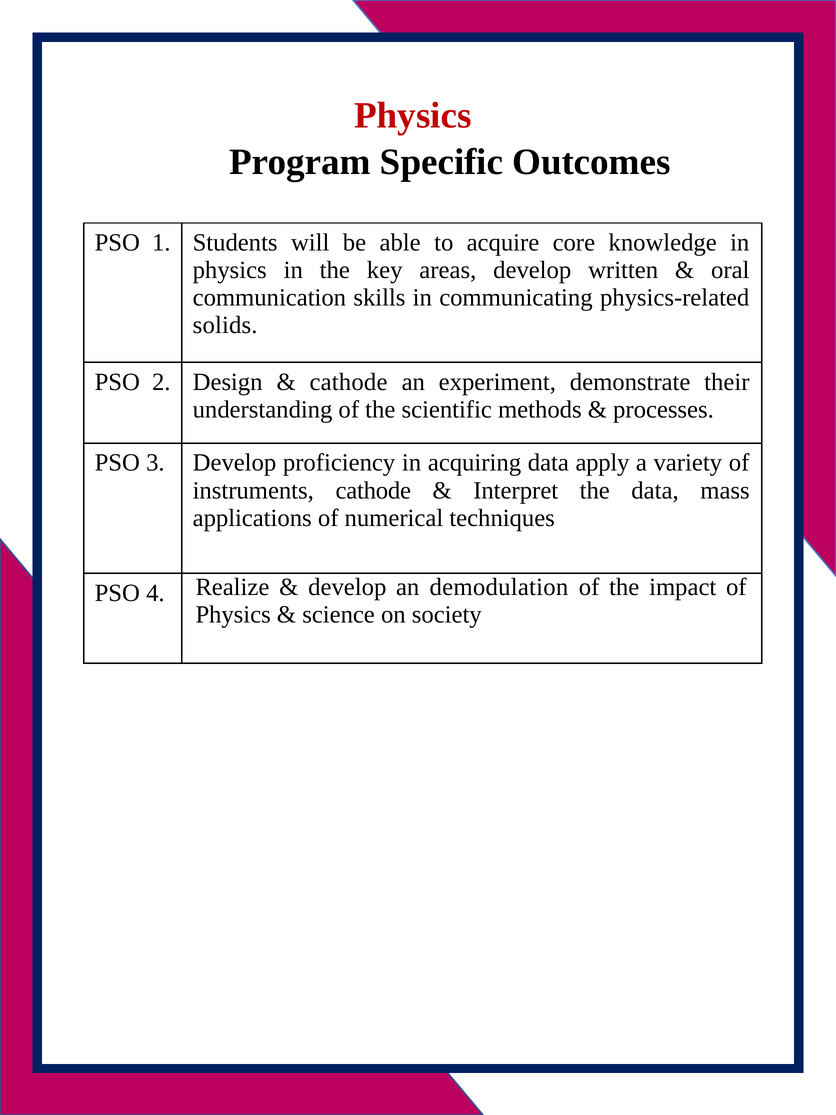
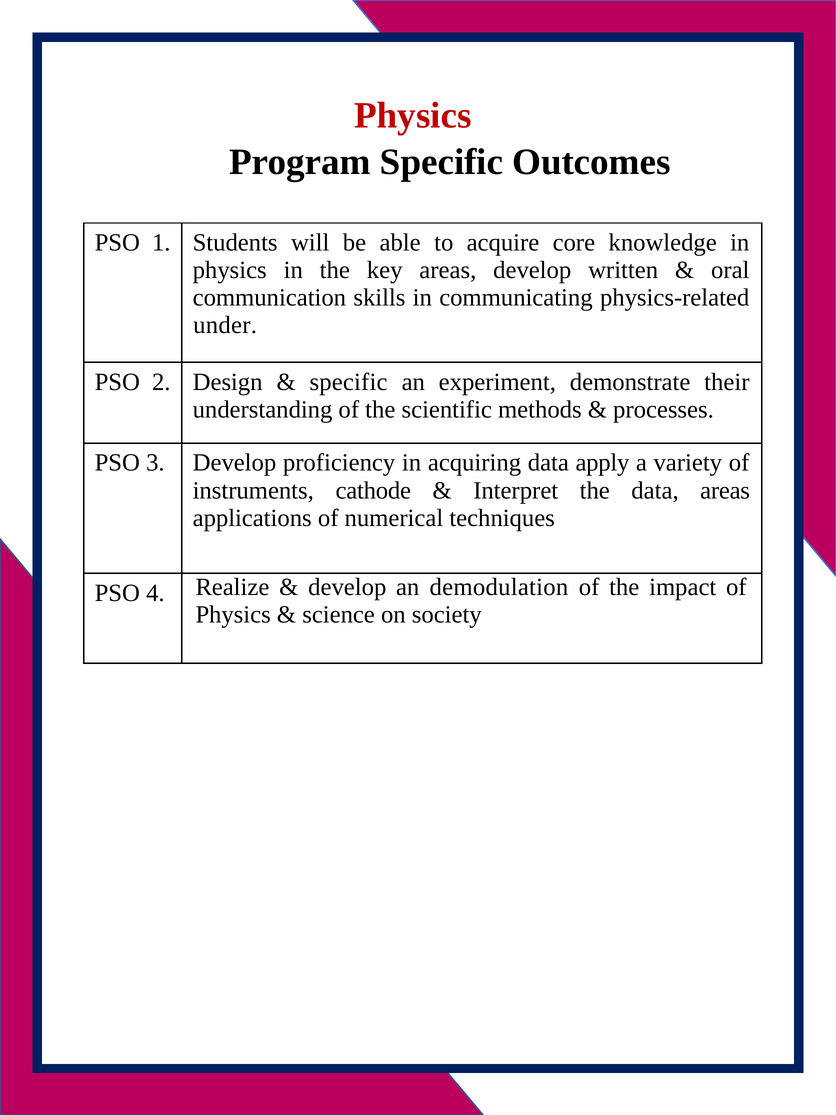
solids: solids -> under (225, 325)
cathode: cathode -> specific (349, 382)
data mass: mass -> areas (725, 490)
